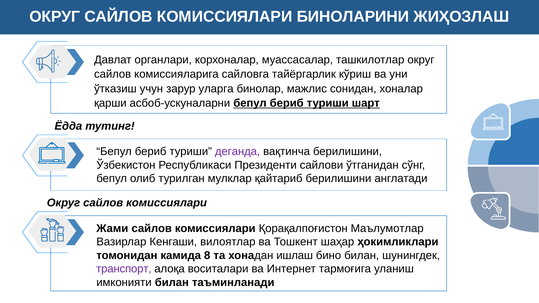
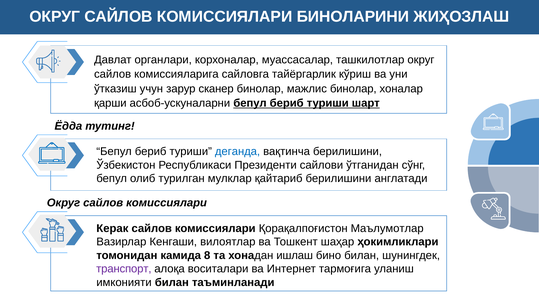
уларга: уларга -> сканер (216, 89)
мажлис сонидан: сонидан -> бинолар (353, 89)
деганда colour: purple -> blue (238, 152)
Жами: Жами -> Керак (112, 229)
